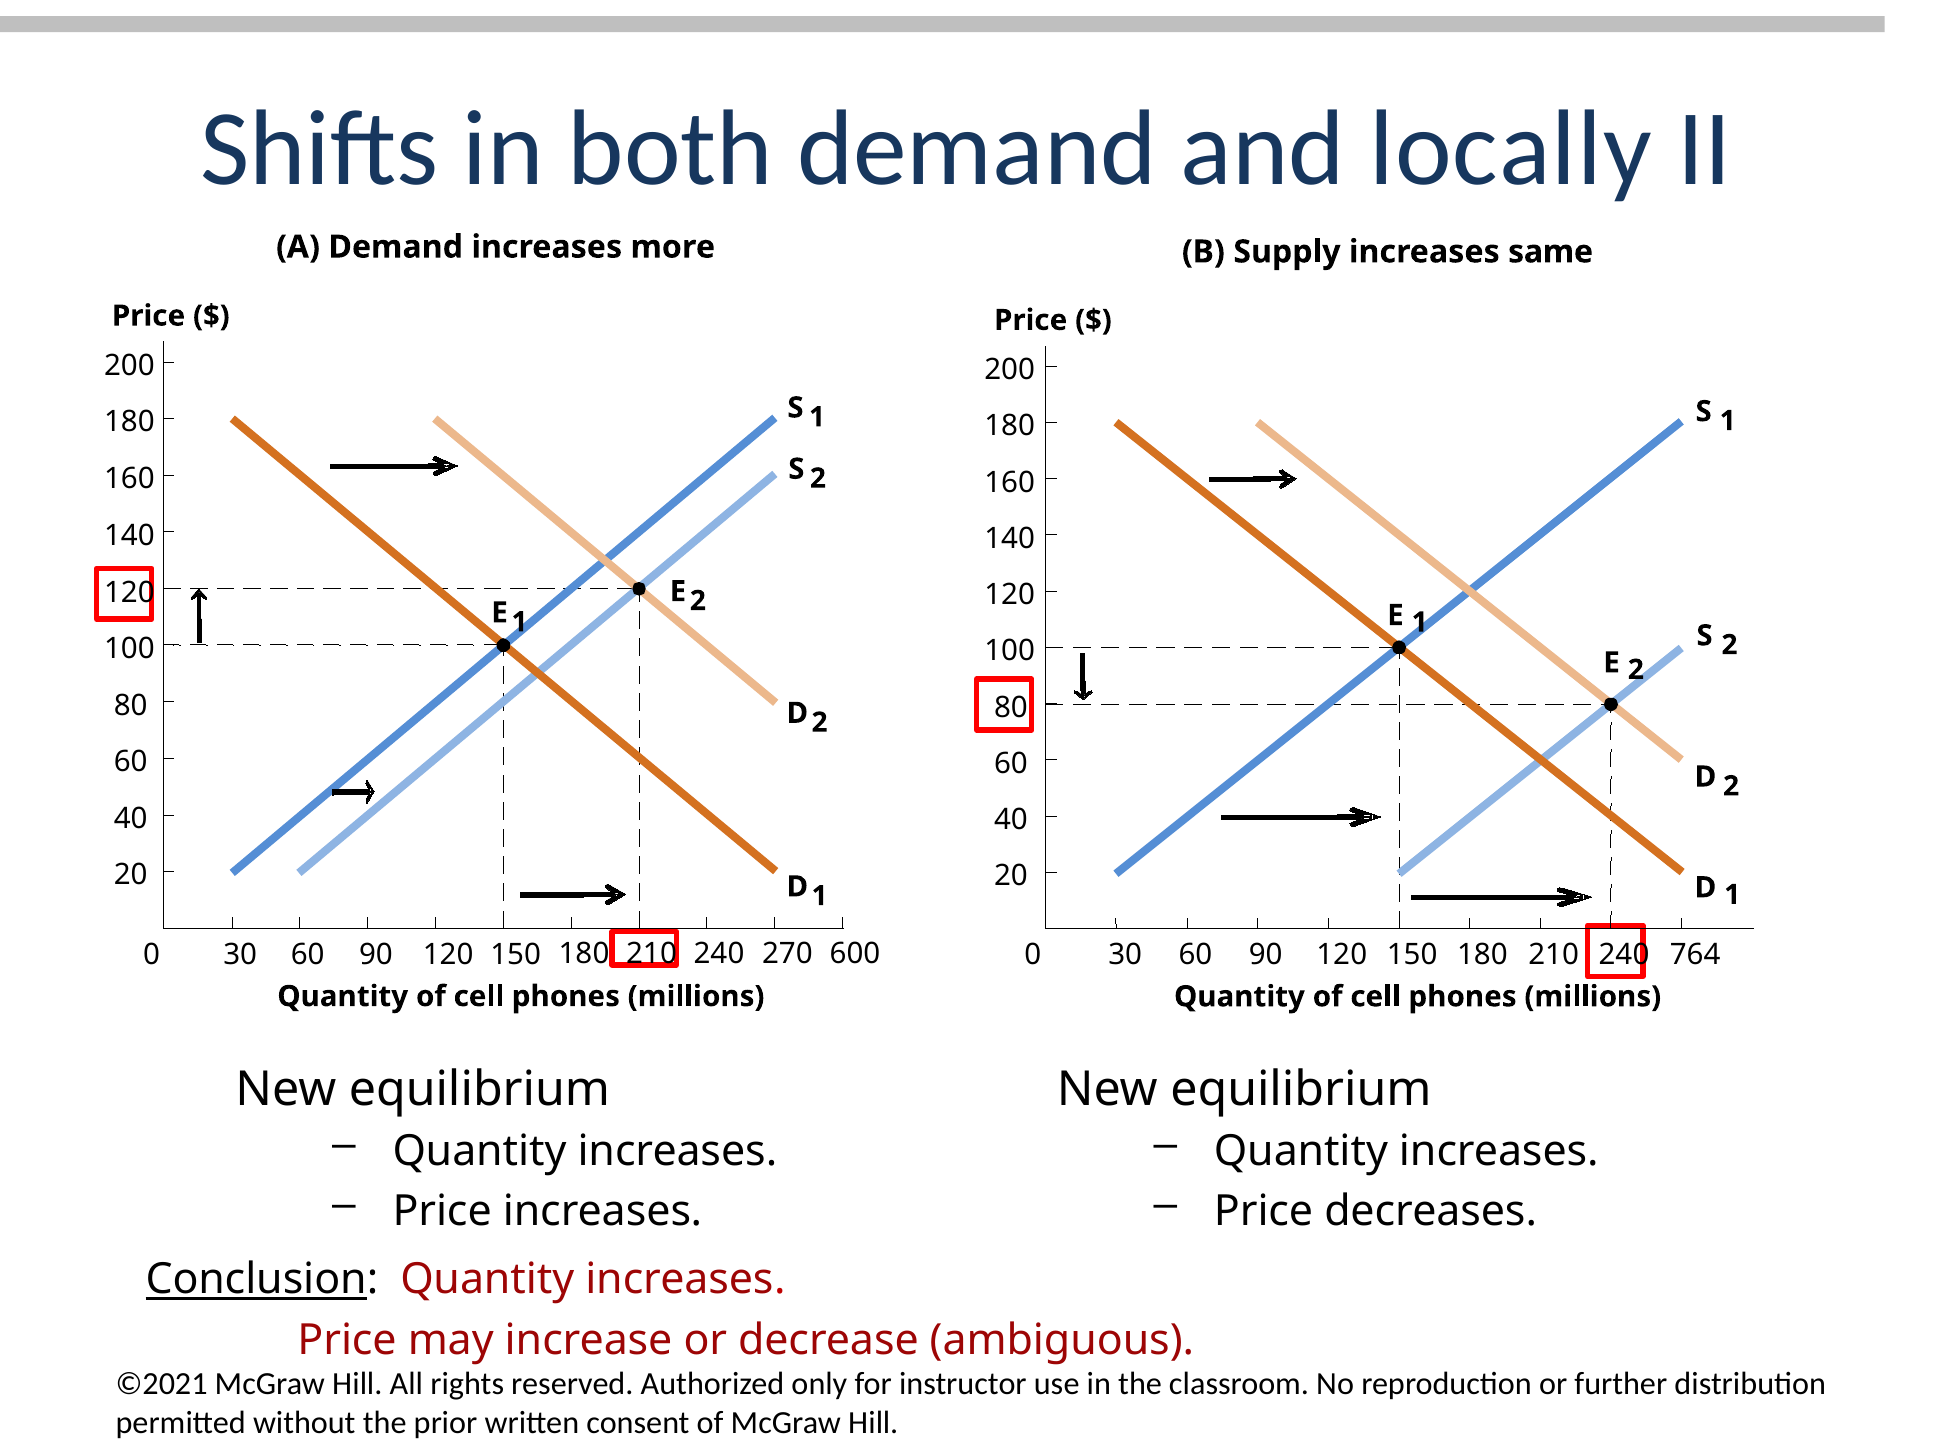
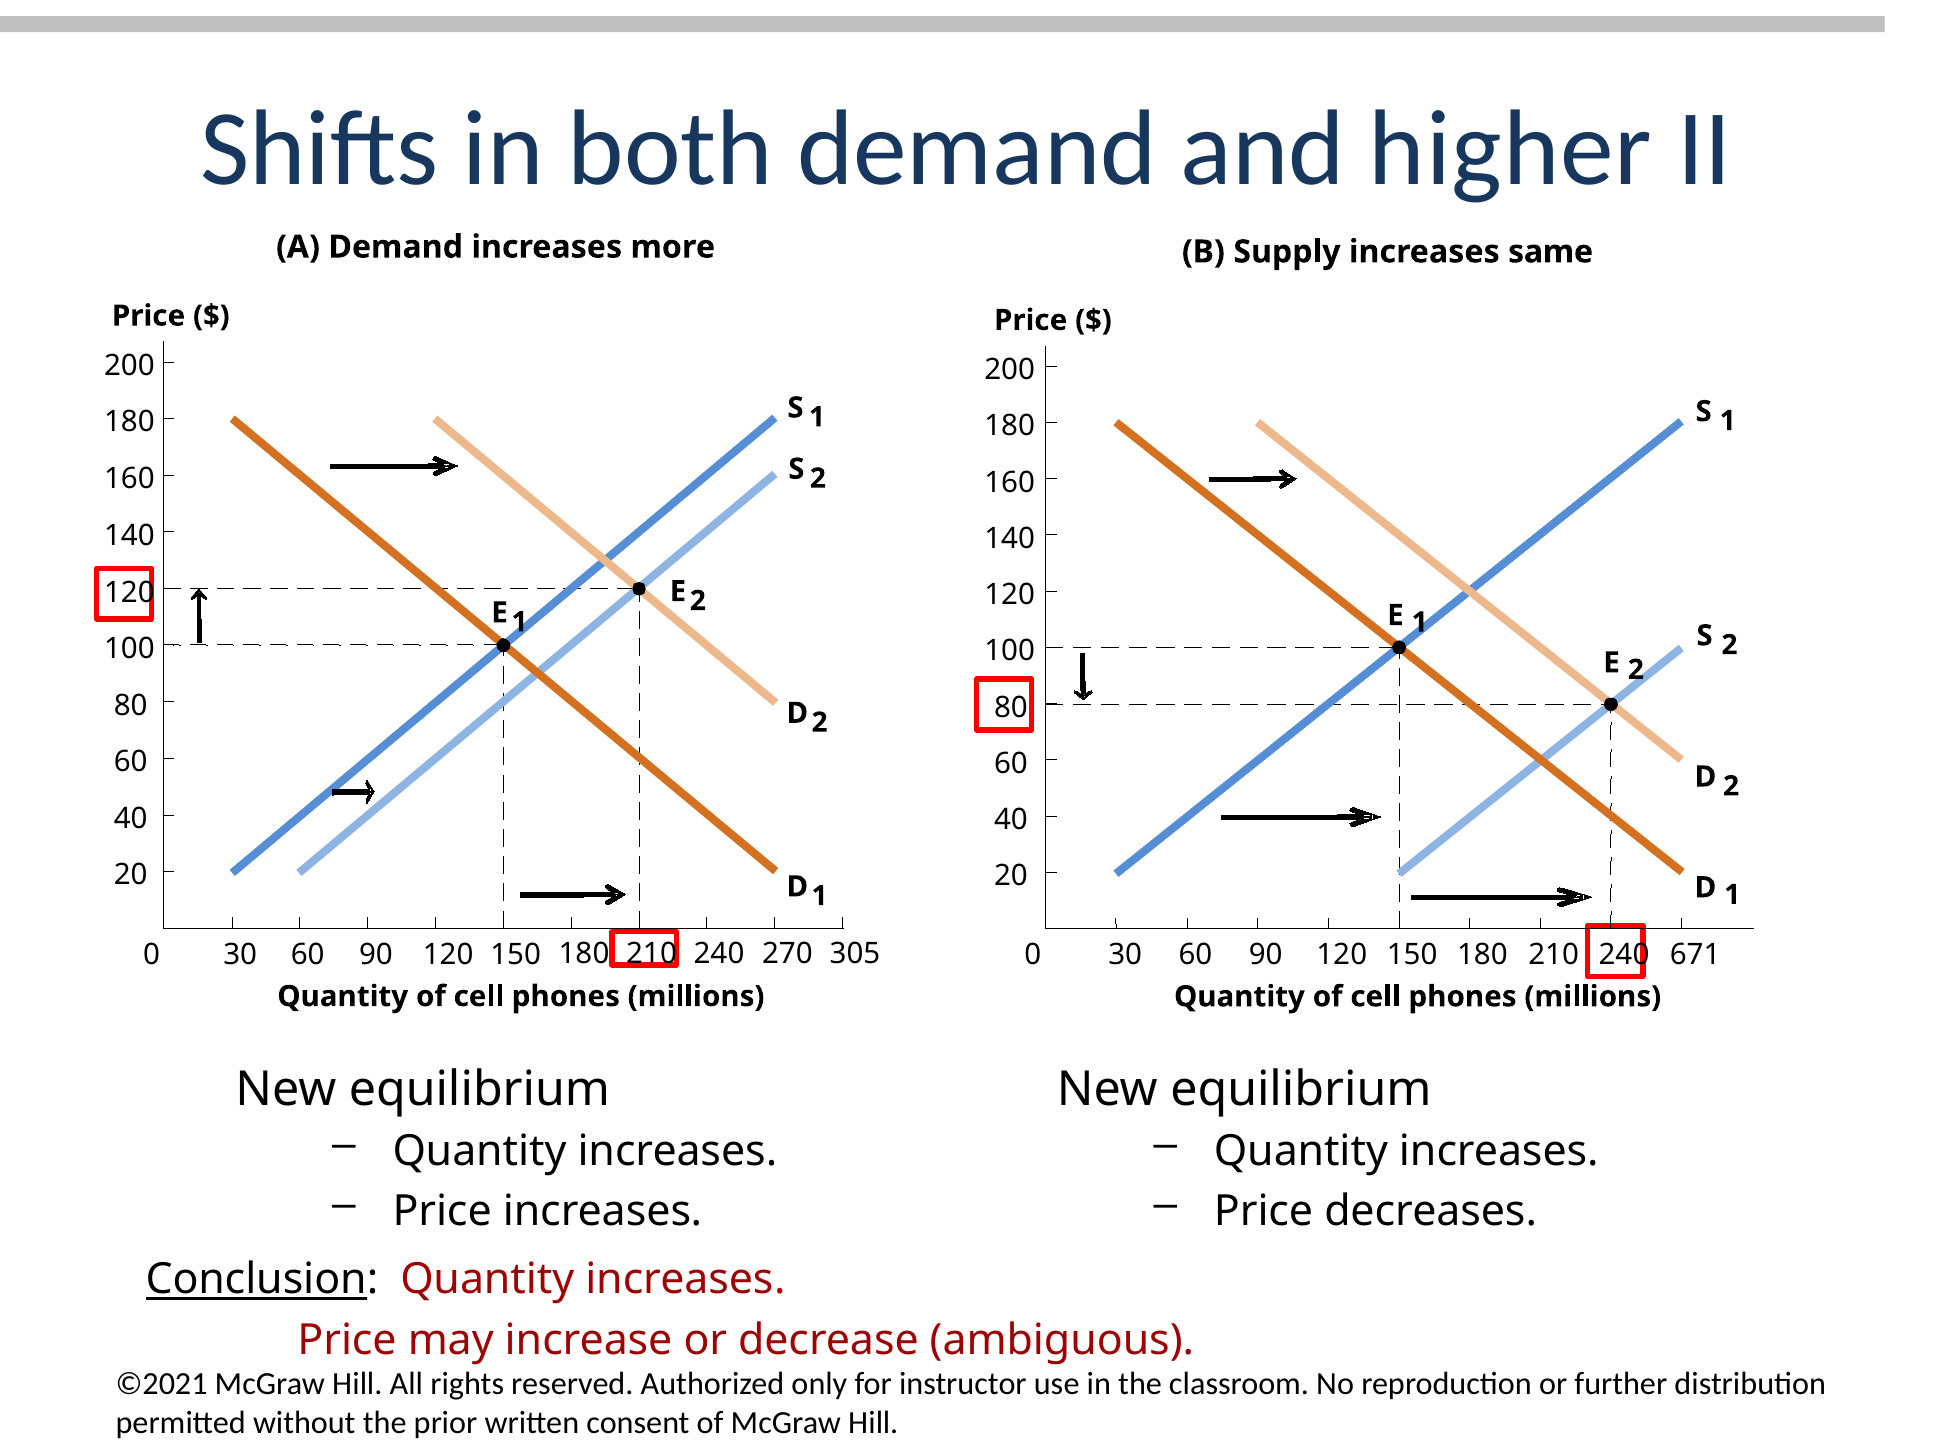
locally: locally -> higher (1511, 149)
600: 600 -> 305 (855, 954)
764: 764 -> 671 (1695, 954)
